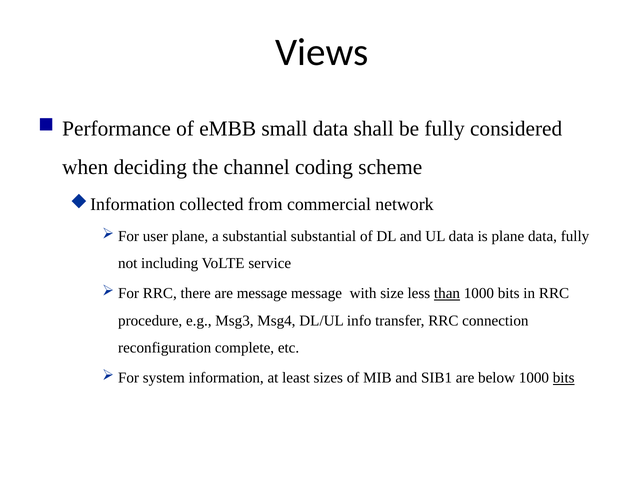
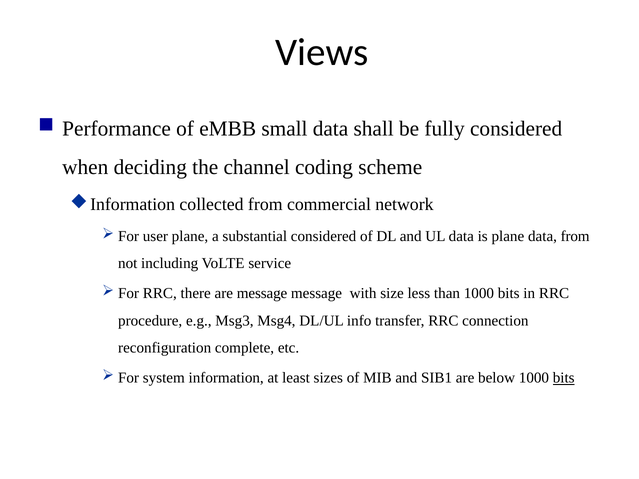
substantial substantial: substantial -> considered (324, 236)
data fully: fully -> from (575, 236)
than underline: present -> none (447, 294)
